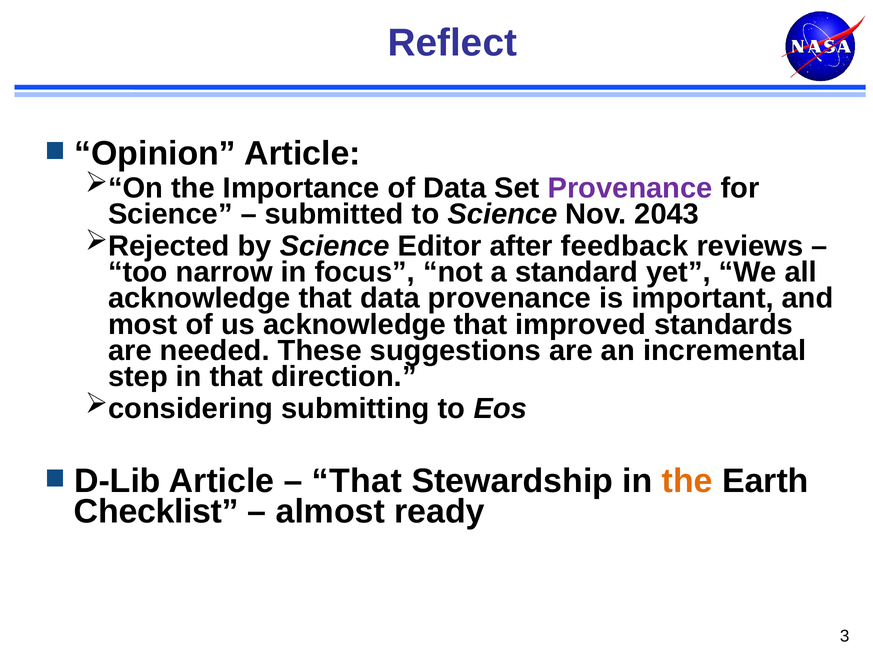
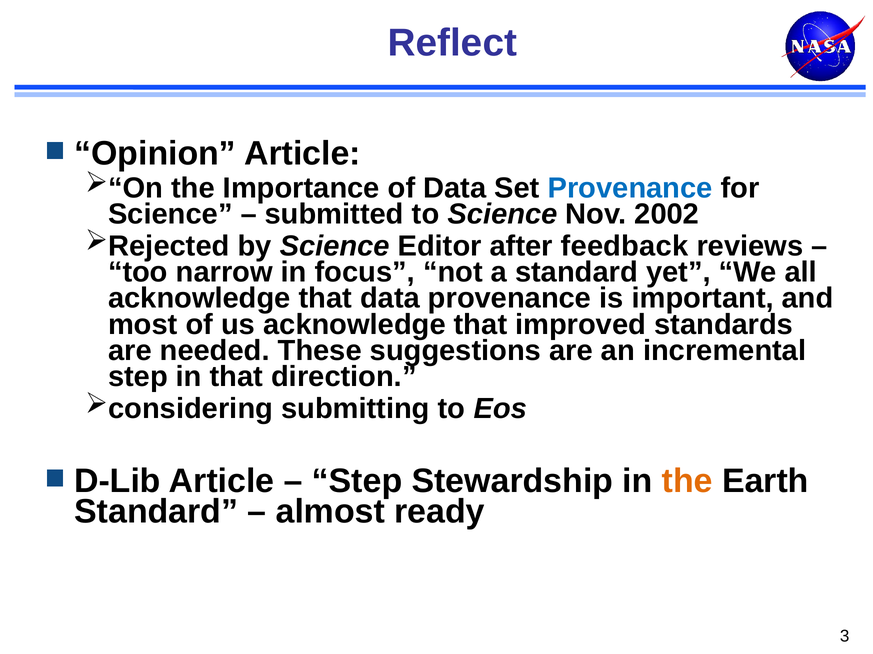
Provenance colour: purple -> blue (630, 188)
2043: 2043 -> 2002 (667, 214)
That: That -> Step (357, 482)
Checklist: Checklist -> Standard (156, 512)
